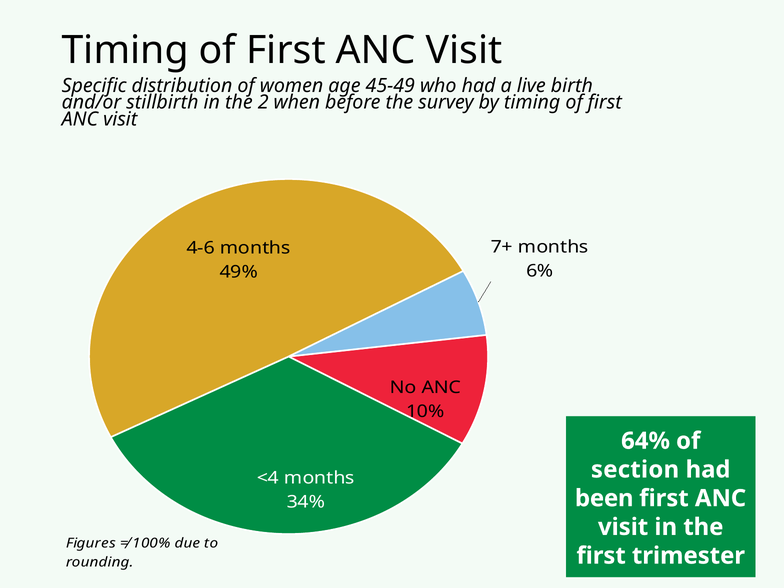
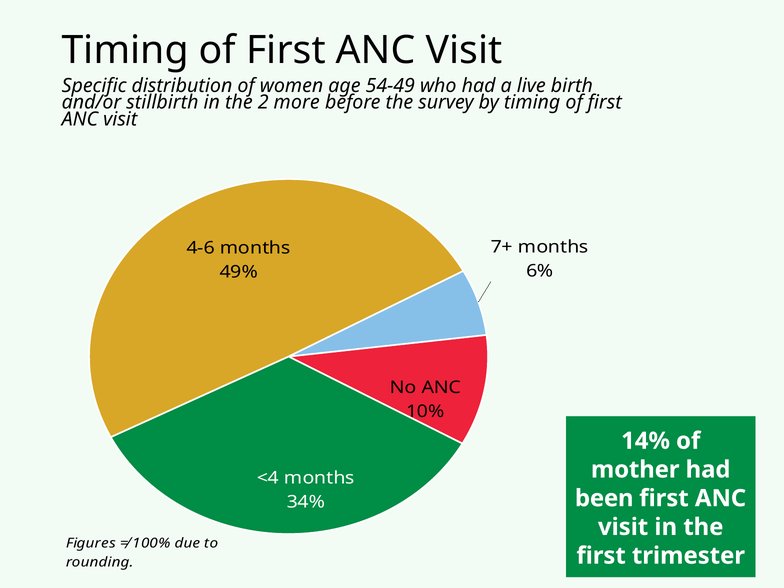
45-49: 45-49 -> 54-49 (390, 86)
when: when -> more (297, 102)
64%: 64% -> 14% (646, 441)
section: section -> mother (635, 470)
